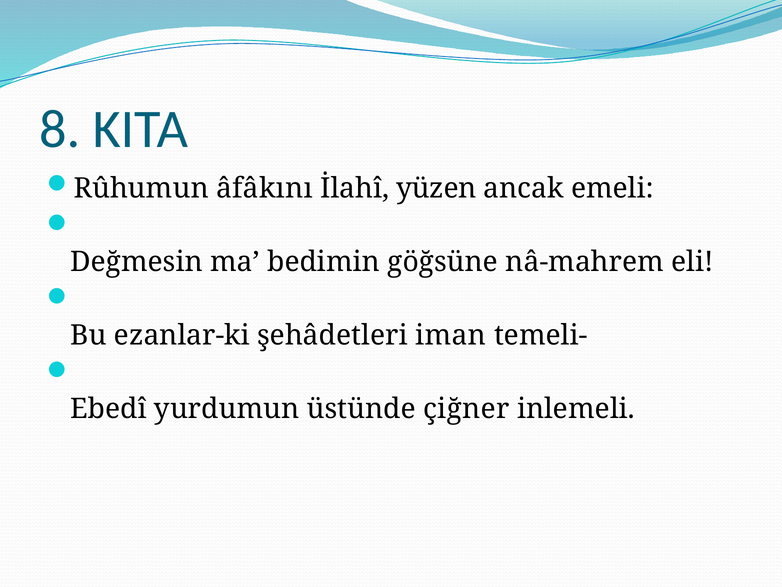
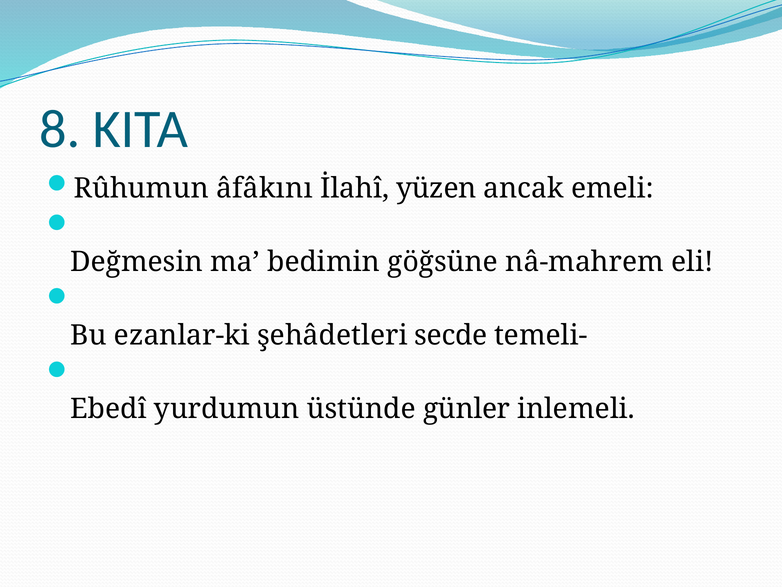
iman: iman -> secde (451, 335)
çiğner: çiğner -> günler (467, 408)
